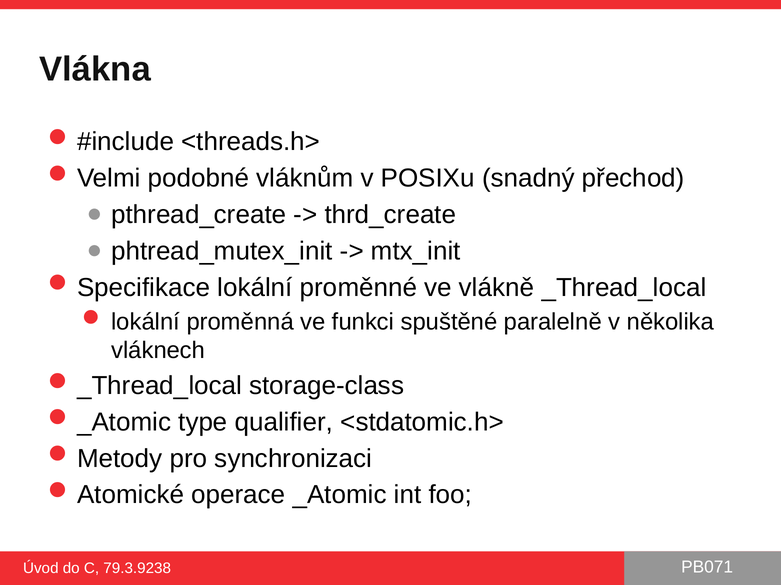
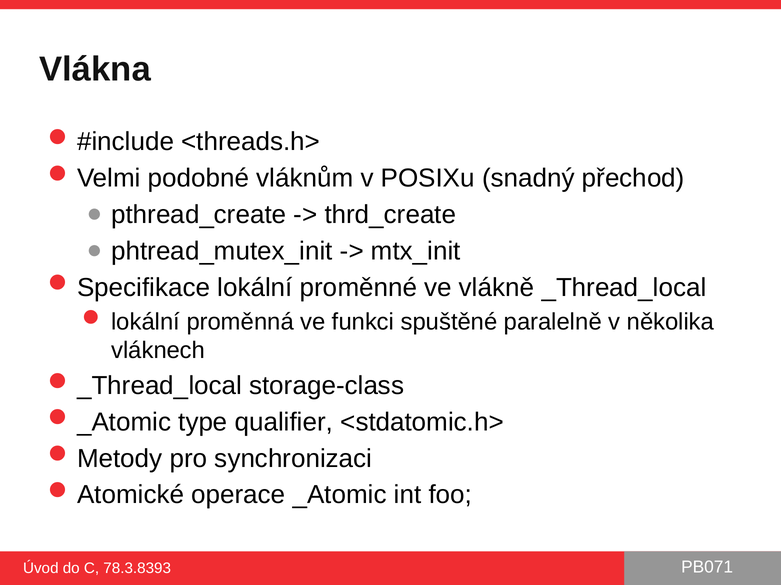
79.3.9238: 79.3.9238 -> 78.3.8393 (137, 569)
